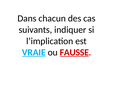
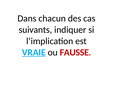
FAUSSE underline: present -> none (74, 52)
